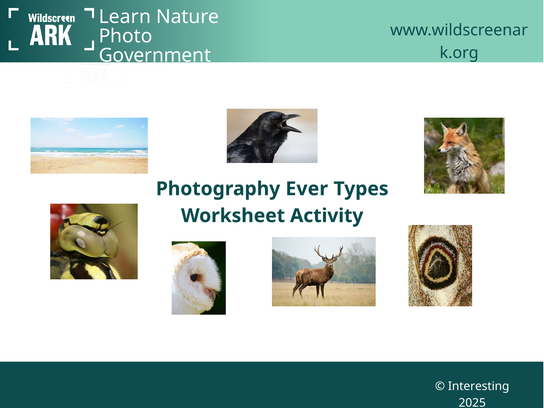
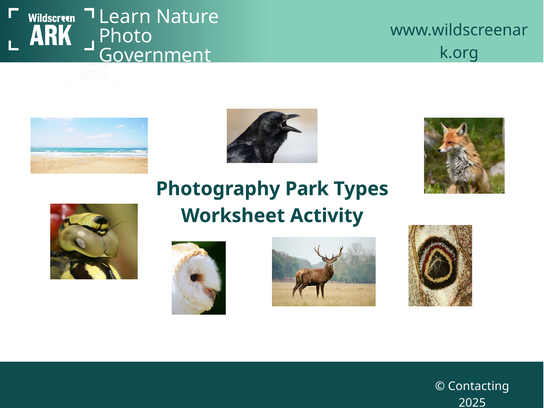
Ever: Ever -> Park (307, 189)
Interesting: Interesting -> Contacting (479, 386)
